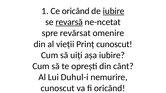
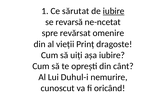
Ce oricând: oricând -> sărutat (76, 11)
revarsă underline: present -> none (69, 22)
Prinț cunoscut: cunoscut -> dragoste (114, 44)
